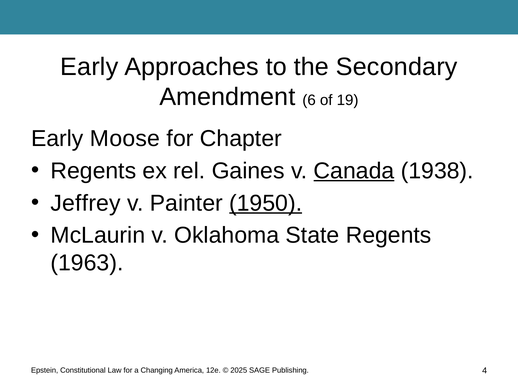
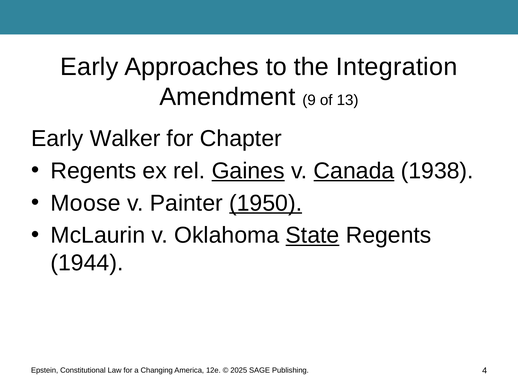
Secondary: Secondary -> Integration (397, 67)
6: 6 -> 9 (309, 100)
19: 19 -> 13 (348, 100)
Moose: Moose -> Walker (125, 139)
Gaines underline: none -> present (248, 171)
Jeffrey: Jeffrey -> Moose (86, 203)
State underline: none -> present (312, 236)
1963: 1963 -> 1944 (87, 263)
